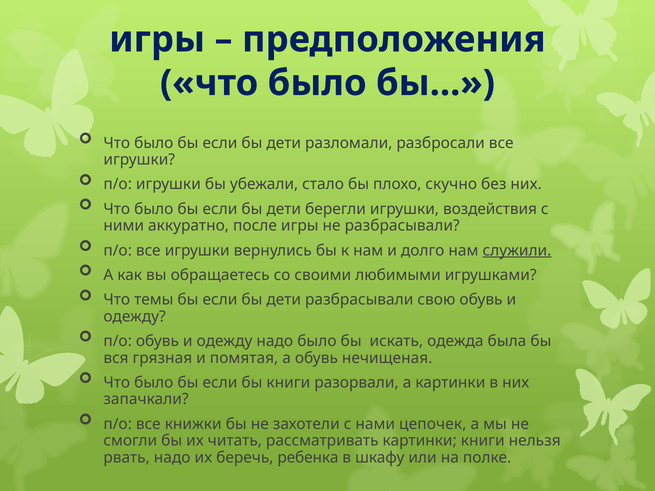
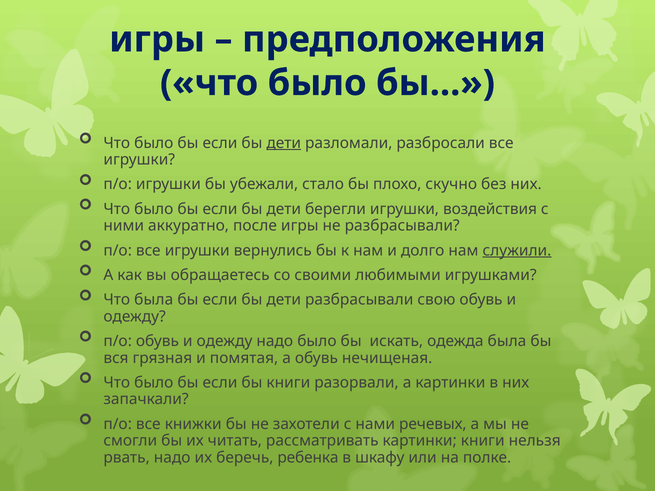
дети underline: none -> present (284, 143)
Что темы: темы -> была (154, 300)
цепочек: цепочек -> речевых (433, 424)
